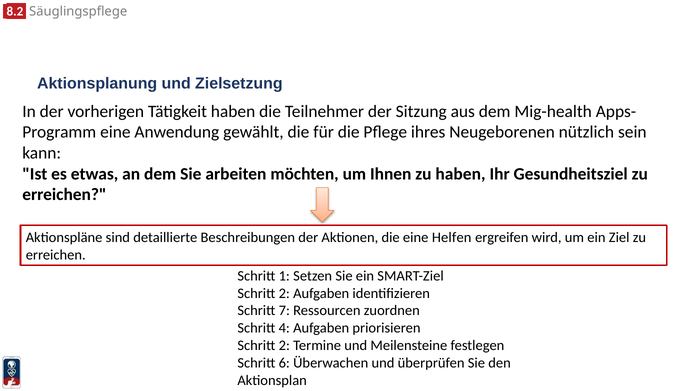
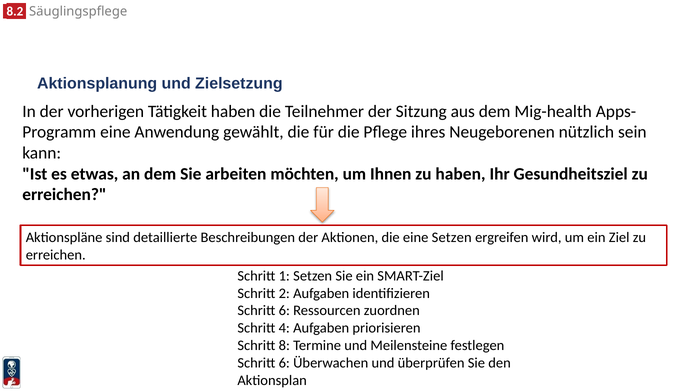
eine Helfen: Helfen -> Setzen (452, 238)
7: 7 -> 6 (284, 311)
2: 2 -> 8 (284, 346)
